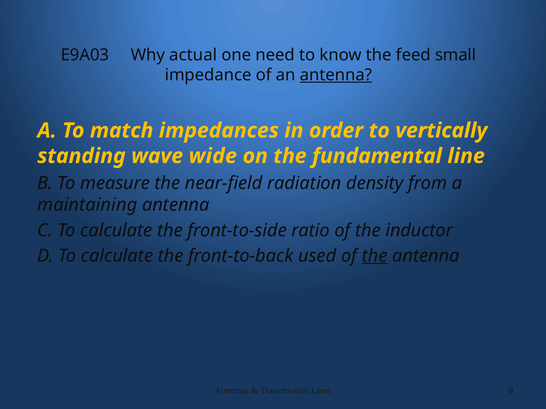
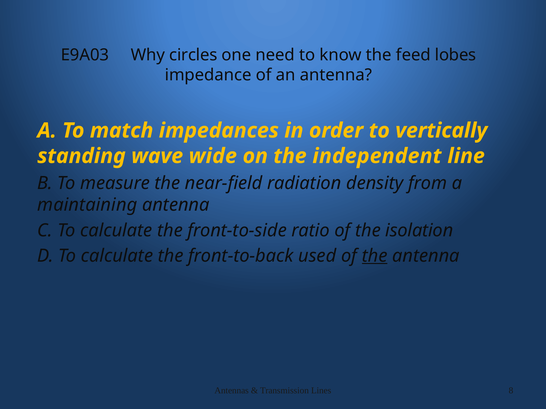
actual: actual -> circles (193, 55)
small: small -> lobes (456, 55)
antenna underline: present -> none (336, 75)
fundamental: fundamental -> independent (377, 156)
inductor: inductor -> isolation (419, 231)
